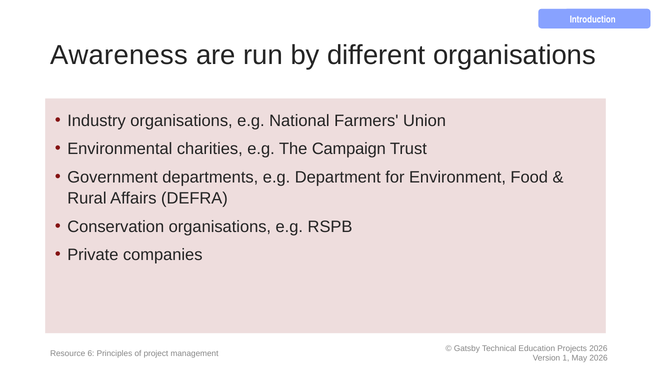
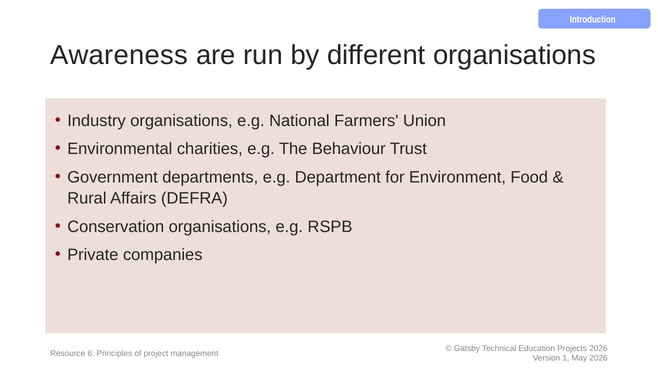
Campaign: Campaign -> Behaviour (349, 149)
